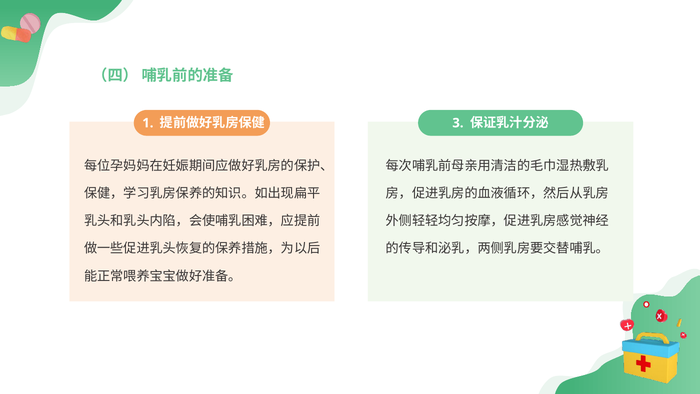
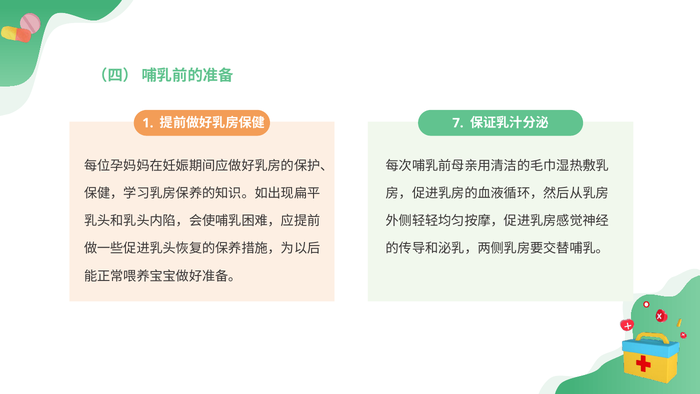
3: 3 -> 7 (458, 123)
